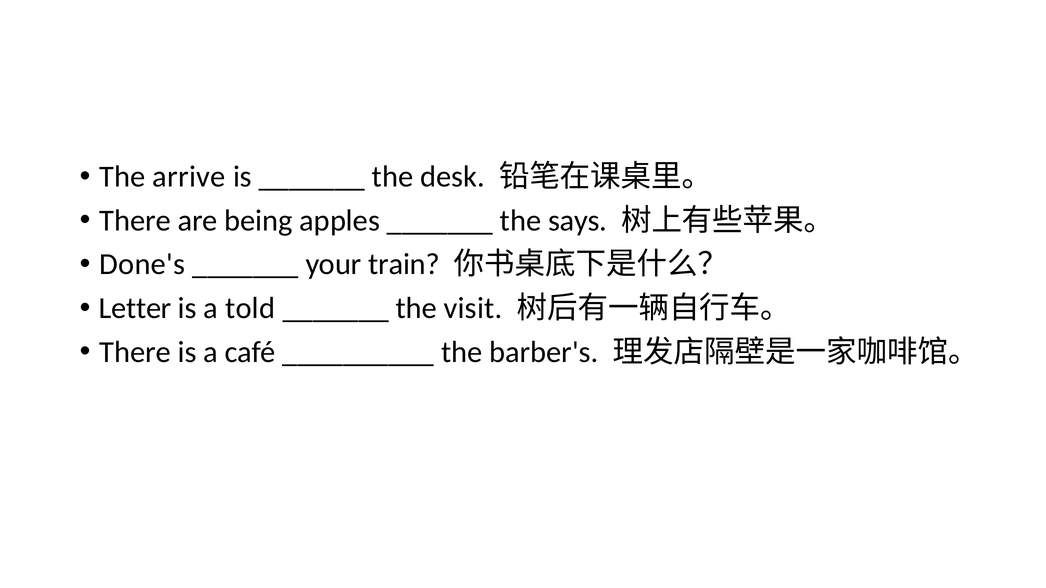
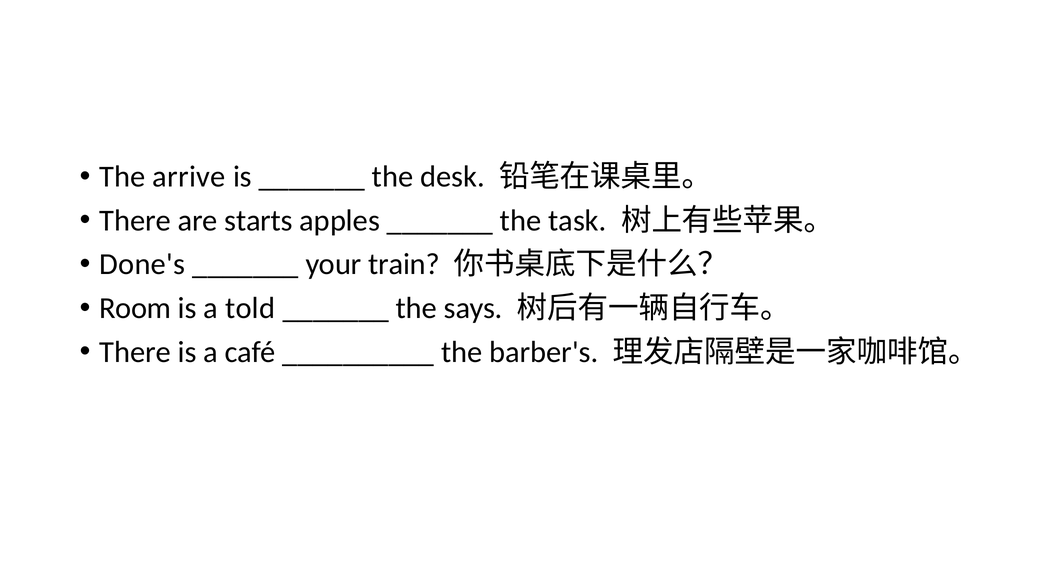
being: being -> starts (259, 221)
says: says -> task (577, 221)
Letter: Letter -> Room (135, 308)
visit: visit -> says (473, 308)
